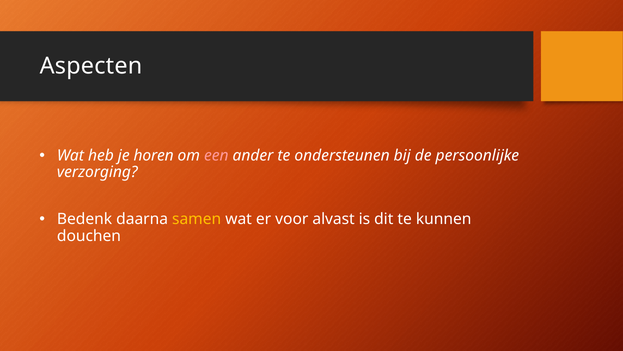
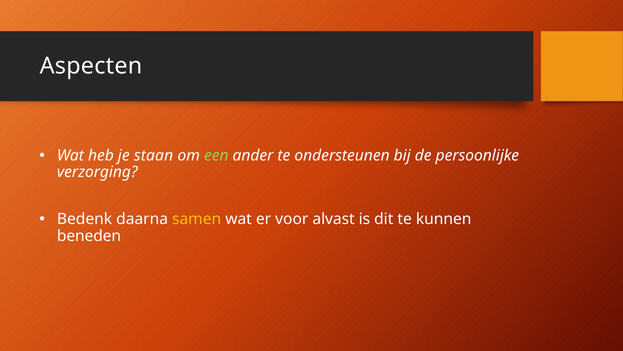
horen: horen -> staan (154, 155)
een colour: pink -> light green (216, 155)
douchen: douchen -> beneden (89, 235)
